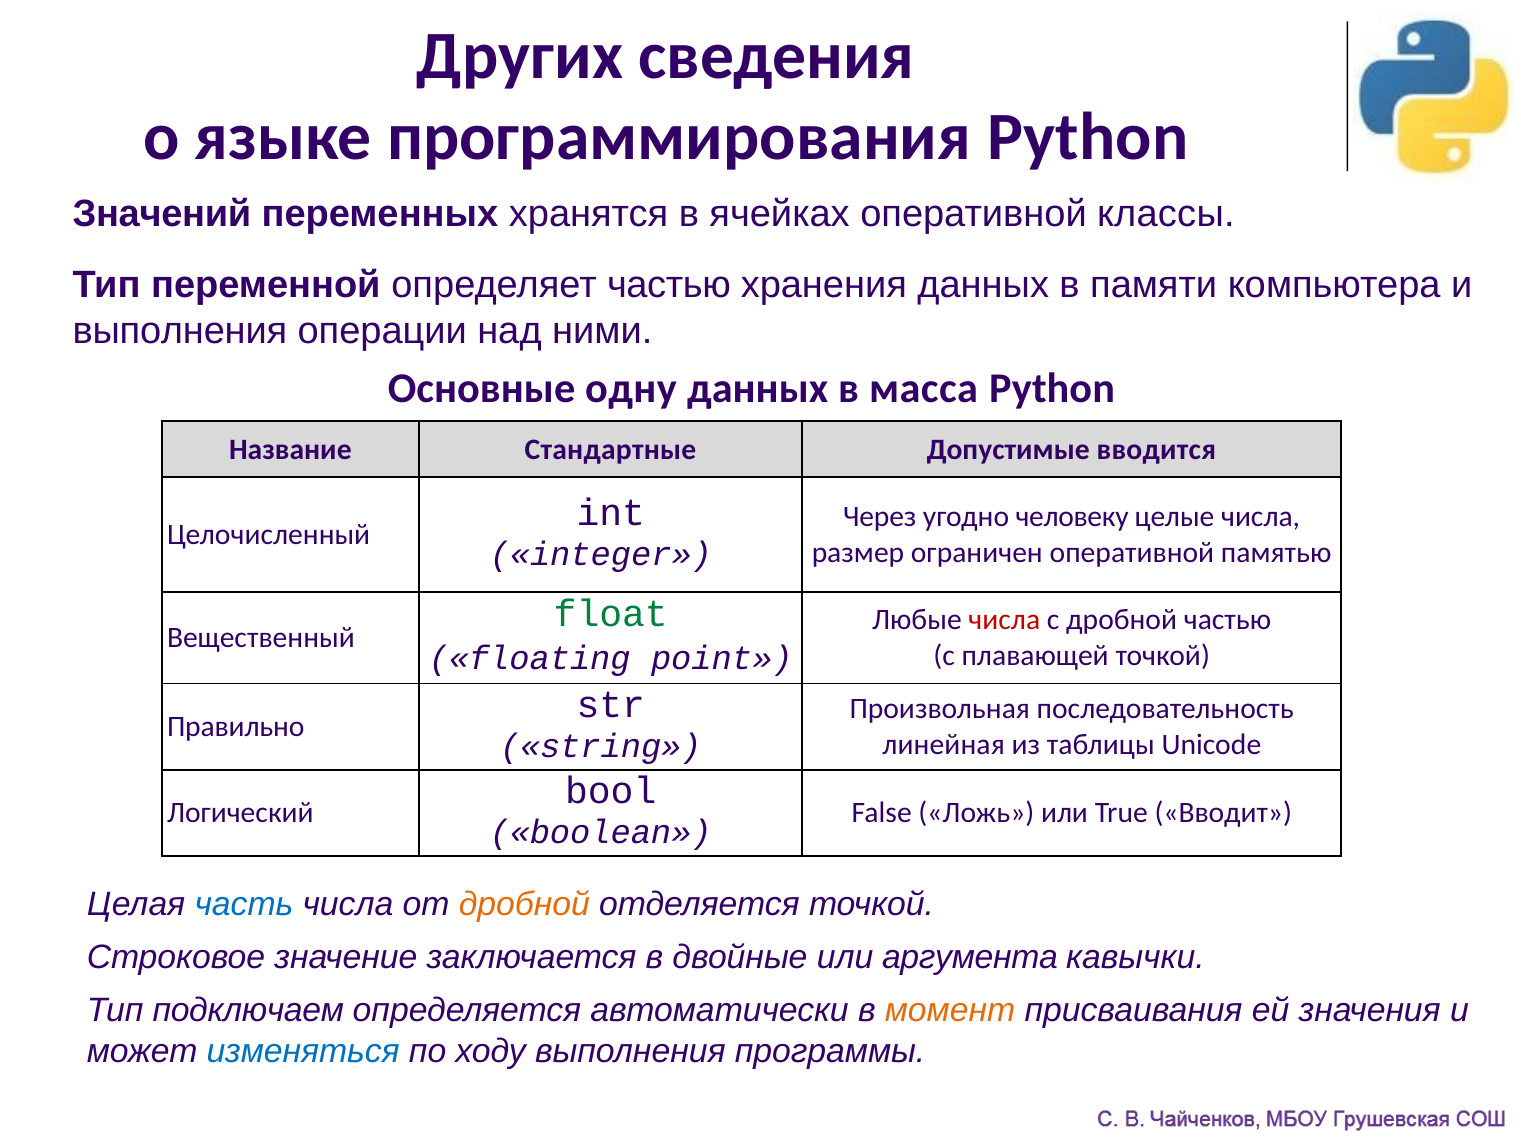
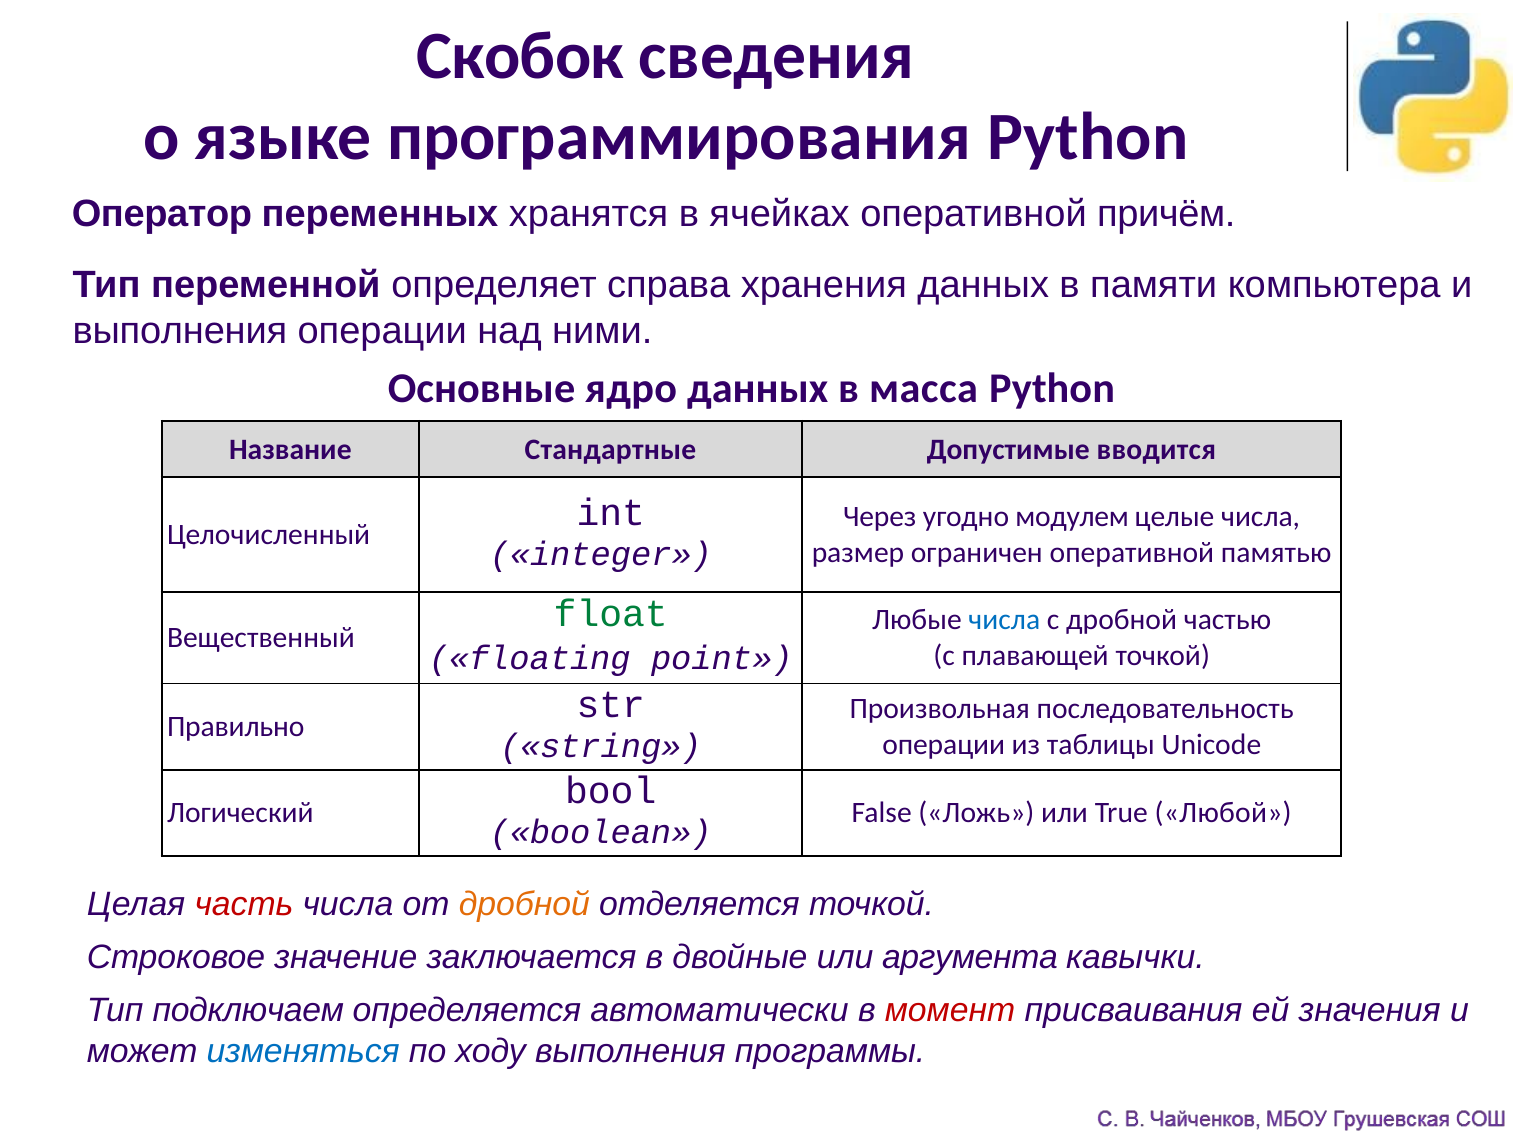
Других: Других -> Скобок (520, 56)
Значений: Значений -> Оператор (162, 214)
классы: классы -> причём (1166, 214)
определяет частью: частью -> справа (669, 285)
одну: одну -> ядро (631, 388)
человеку: человеку -> модулем (1072, 517)
числа colour: red -> blue (1004, 620)
линейная: линейная -> операции (944, 745)
Вводит: Вводит -> Любой (1223, 813)
часть colour: blue -> red (244, 904)
момент colour: orange -> red (950, 1010)
